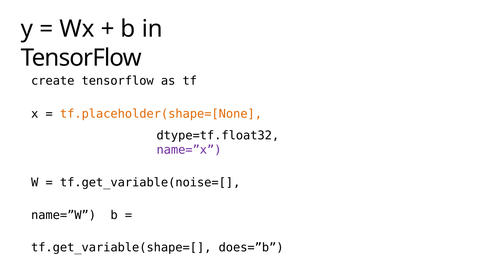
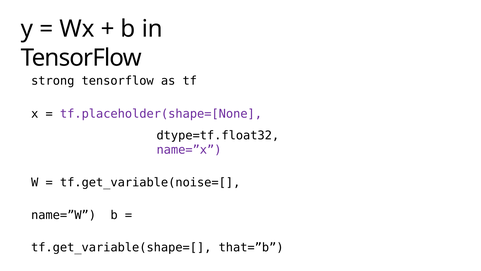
create: create -> strong (53, 81)
tf.placeholder(shape=[None colour: orange -> purple (161, 114)
does=”b: does=”b -> that=”b (251, 247)
